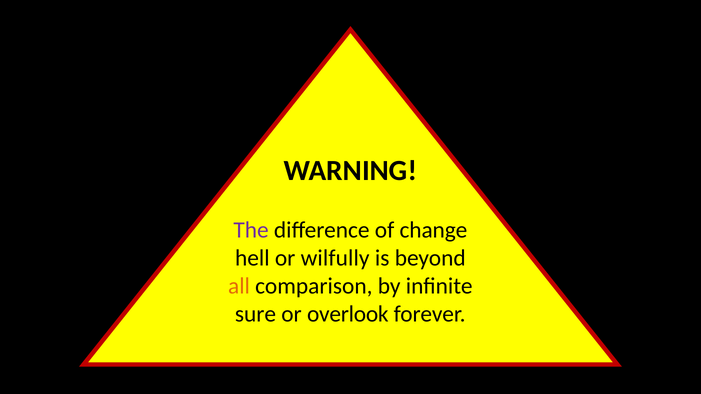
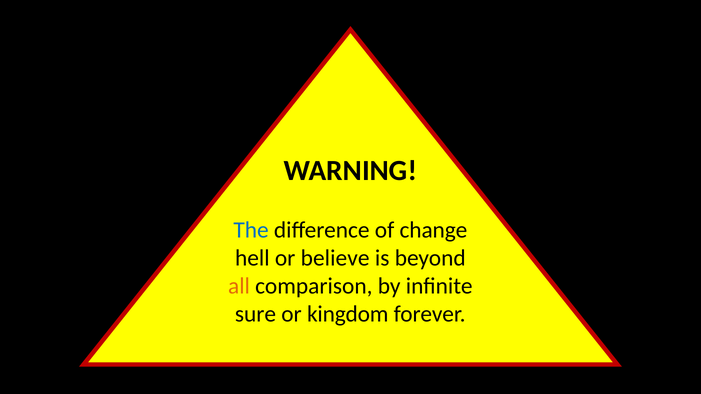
The colour: purple -> blue (251, 230)
wilfully: wilfully -> believe (335, 258)
overlook: overlook -> kingdom (348, 314)
